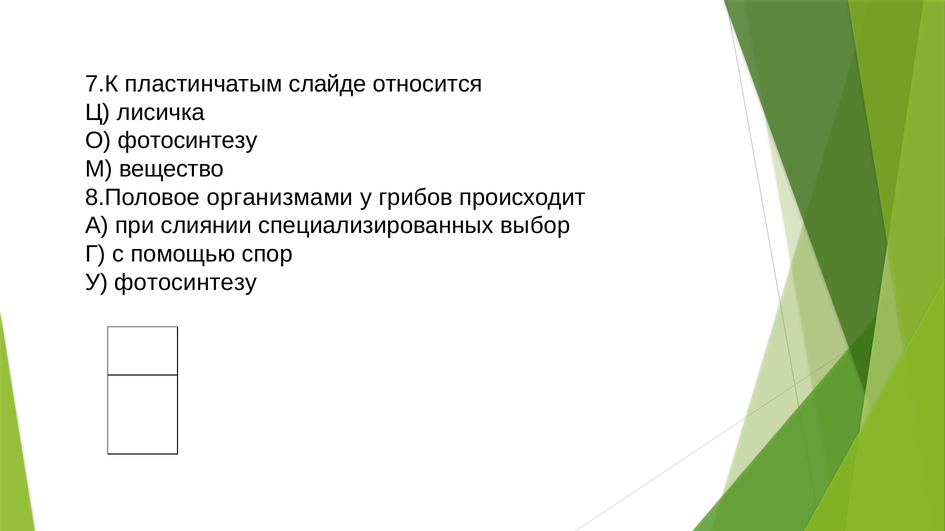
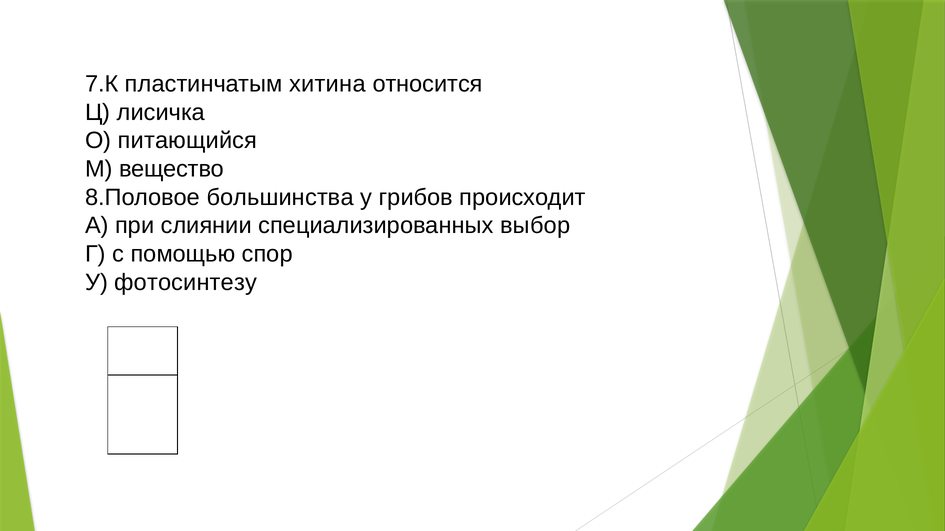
слайде: слайде -> хитина (328, 84)
О фотосинтезу: фотосинтезу -> питающийся (187, 141)
организмами: организмами -> большинства (280, 198)
